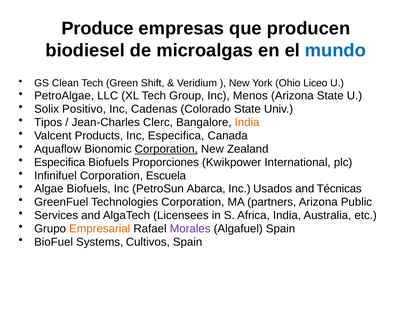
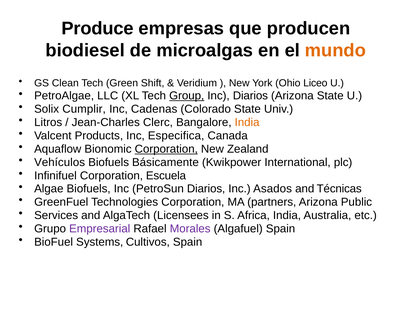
mundo colour: blue -> orange (335, 50)
Group underline: none -> present (187, 96)
Inc Menos: Menos -> Diarios (250, 96)
Positivo: Positivo -> Cumplir (84, 109)
Tipos: Tipos -> Litros (48, 122)
Especifica: Especifica -> Vehículos (60, 162)
Proporciones: Proporciones -> Básicamente (165, 162)
PetroSun Abarca: Abarca -> Diarios (206, 189)
Usados: Usados -> Asados (273, 189)
Empresarial colour: orange -> purple (100, 229)
